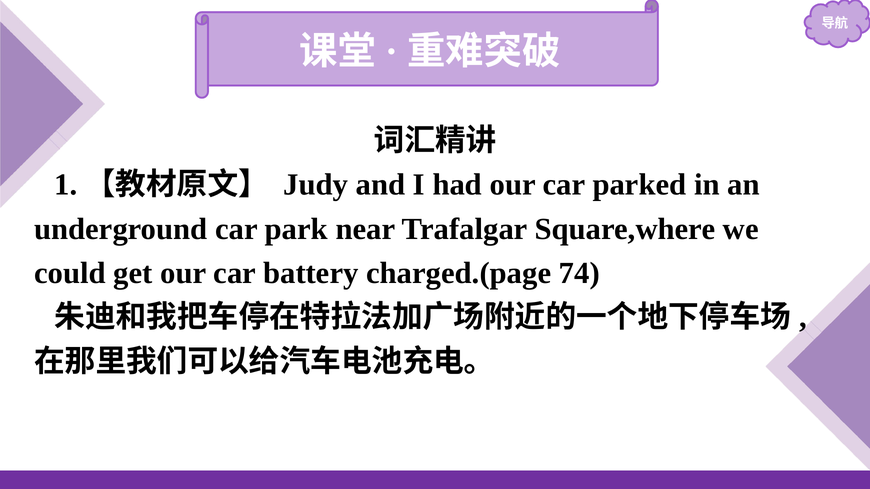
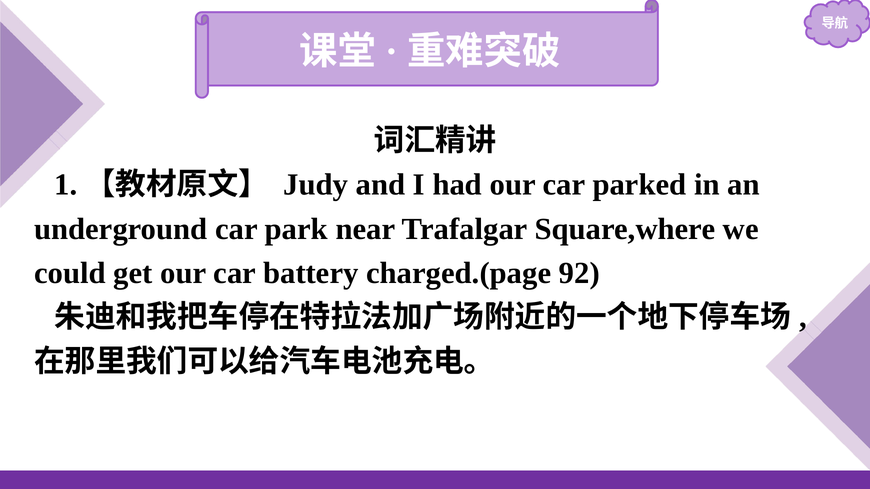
74: 74 -> 92 (579, 273)
